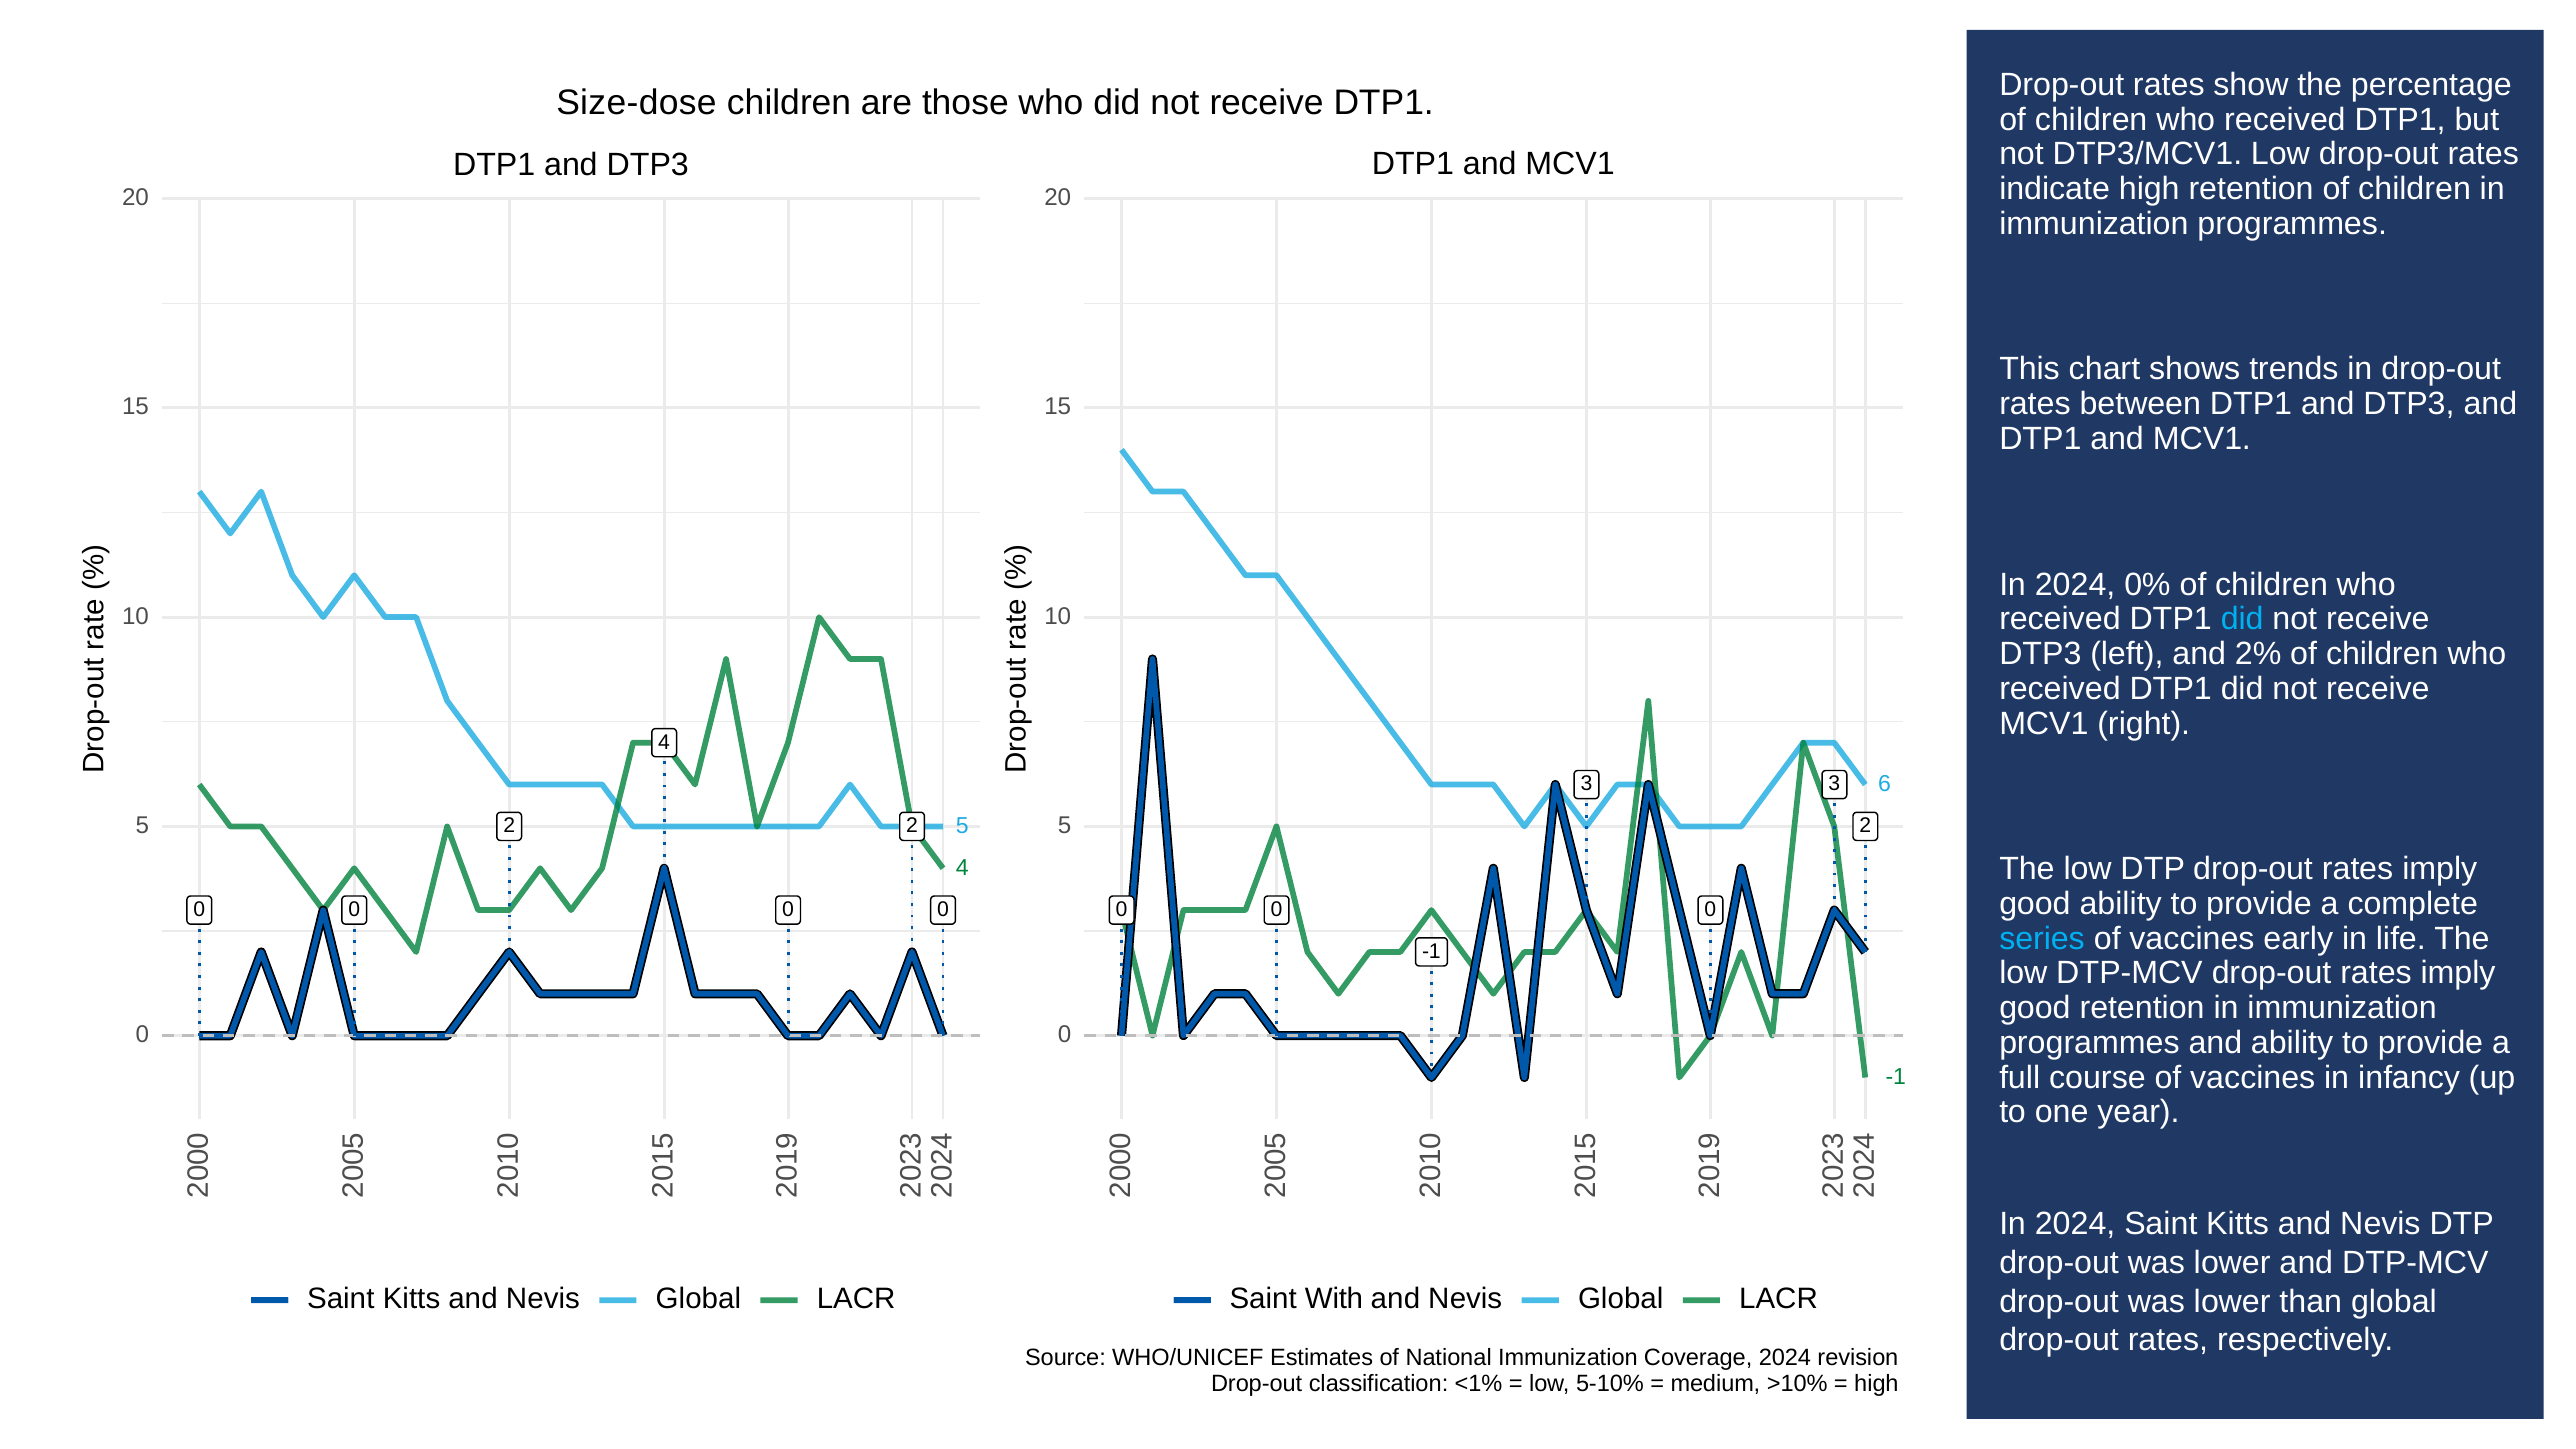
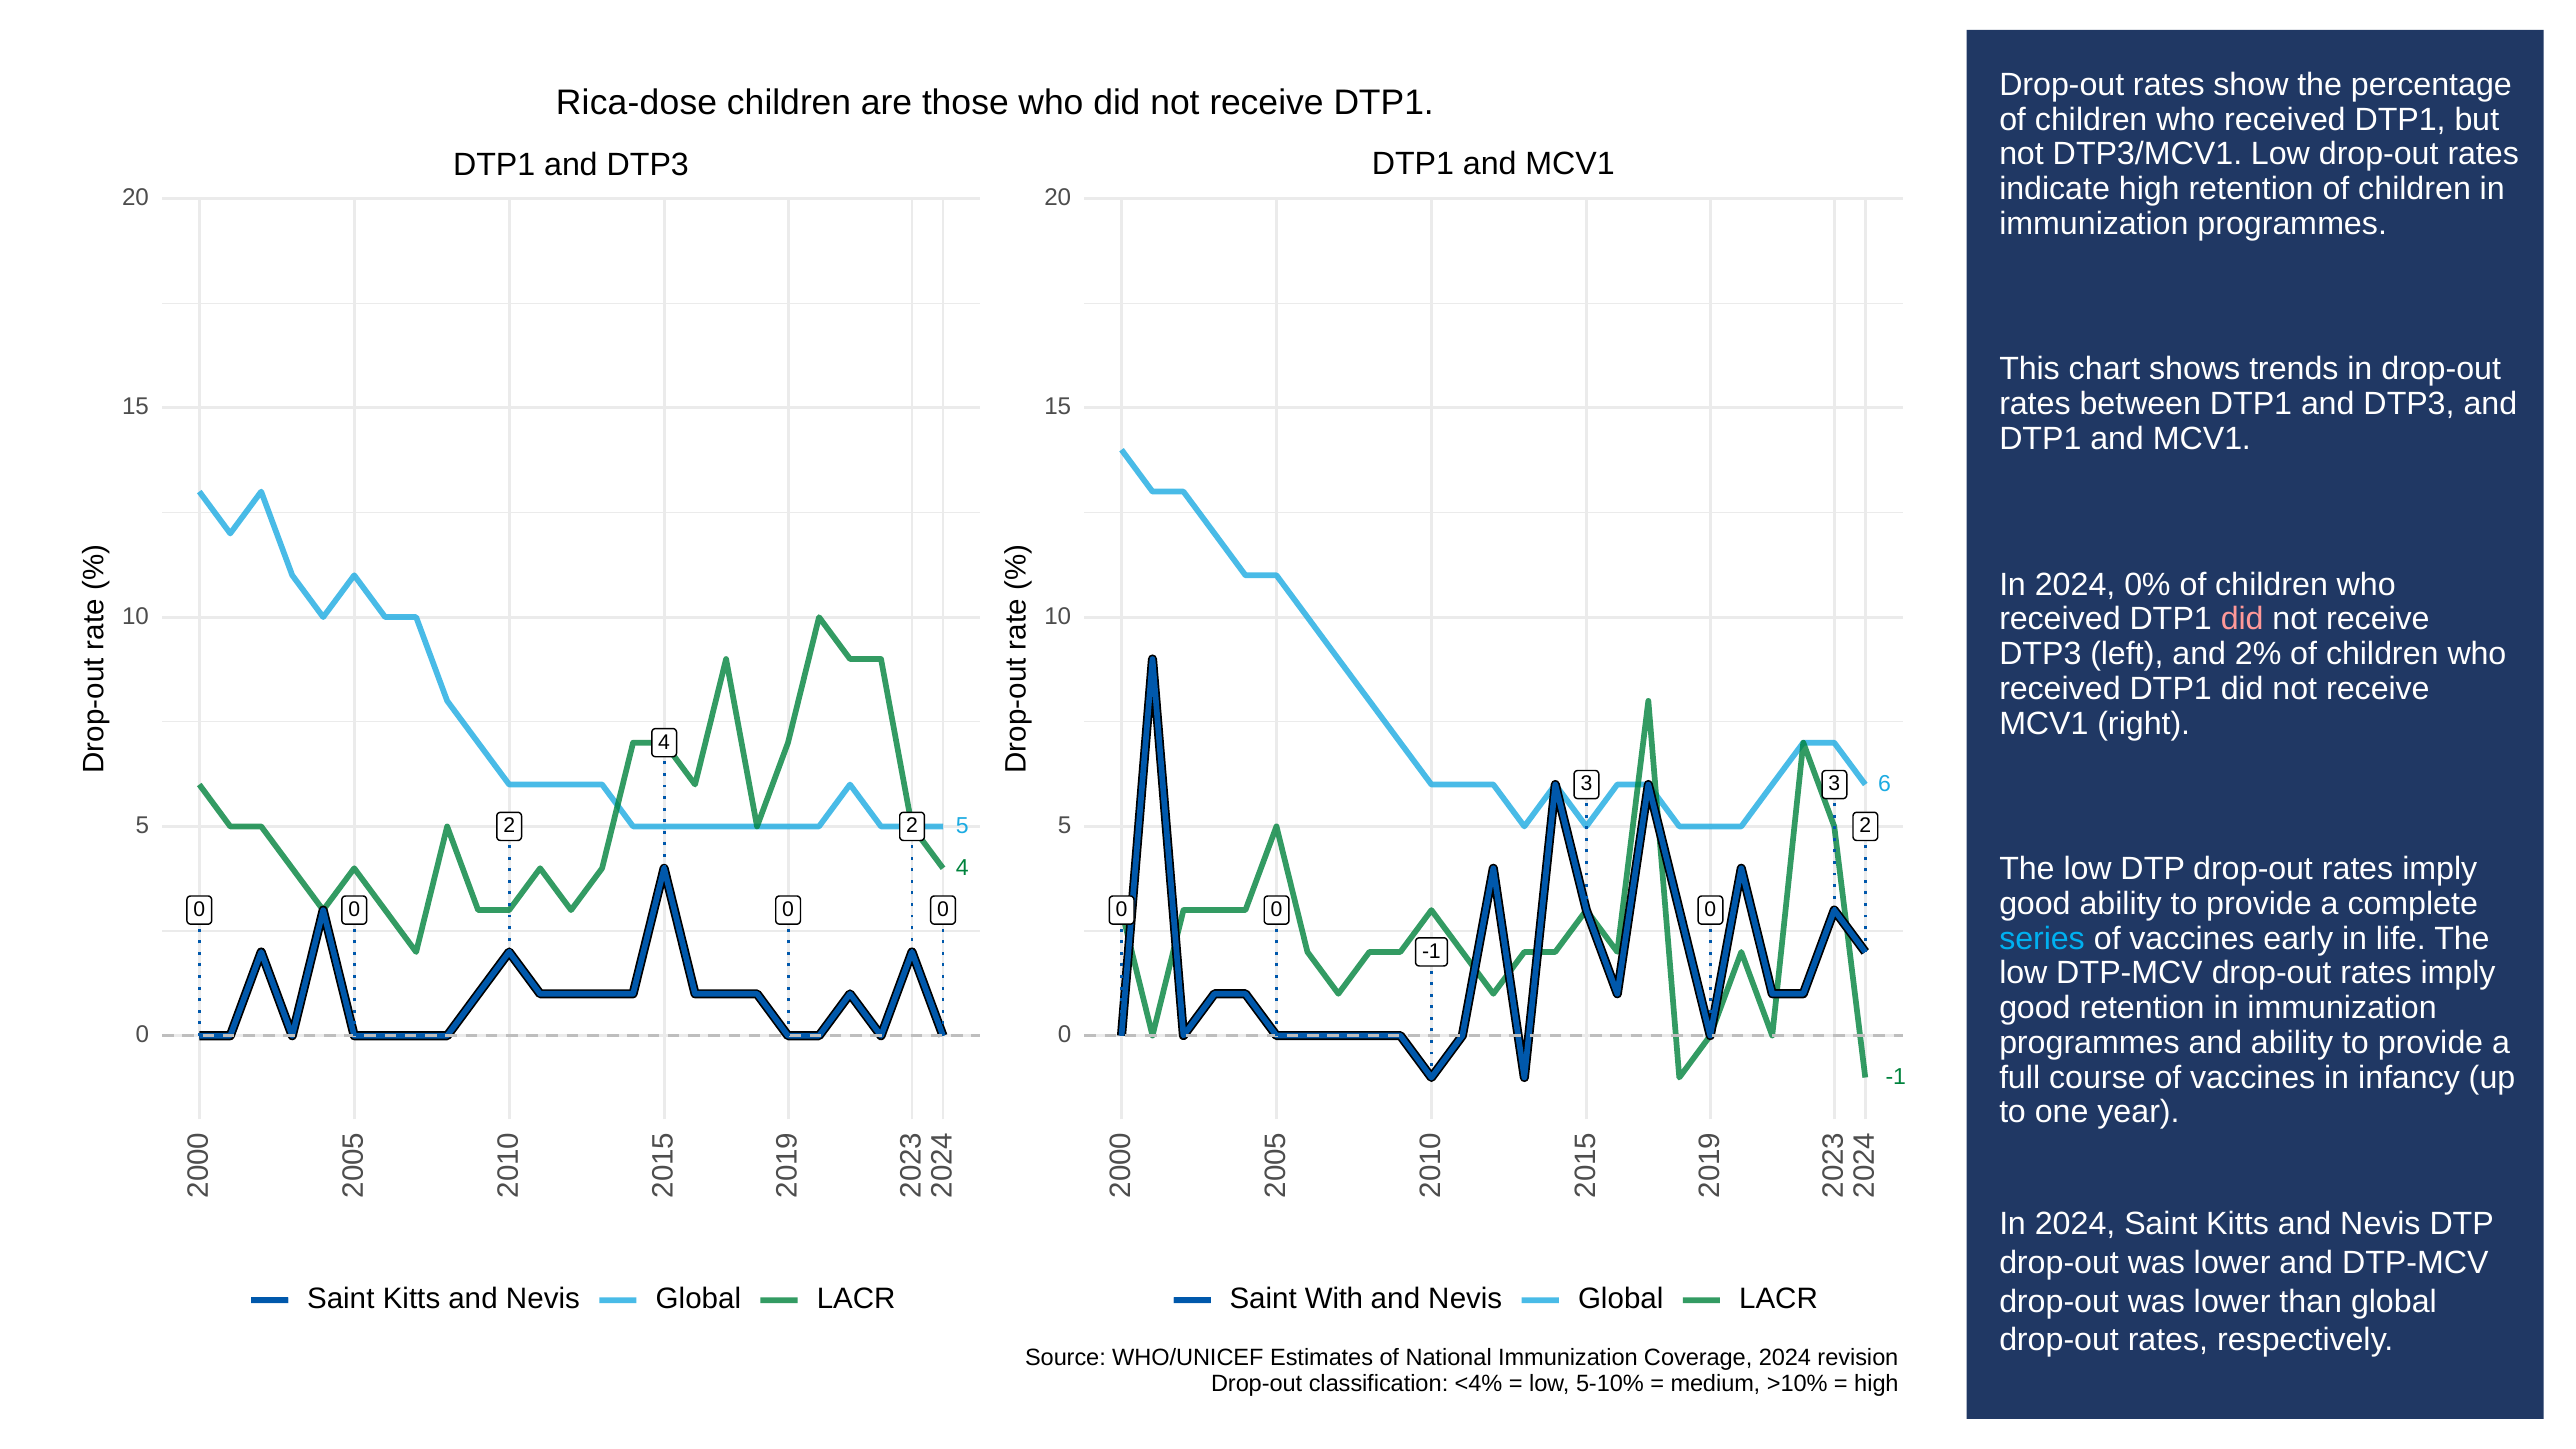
Size-dose: Size-dose -> Rica-dose (637, 103)
did colour: light blue -> pink (2242, 619)
<1%: <1% -> <4% (1478, 1383)
